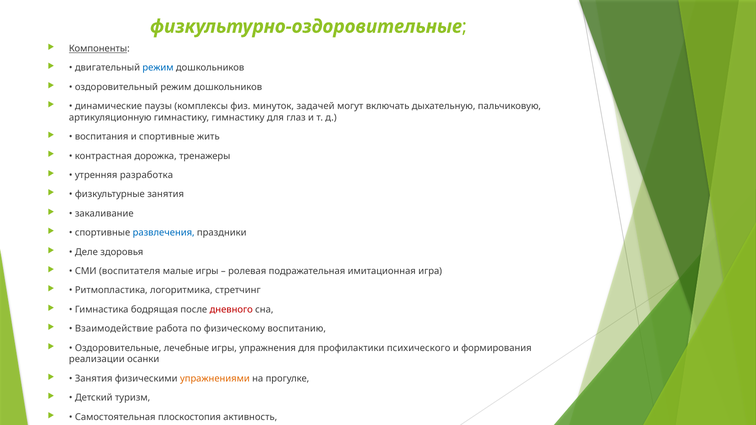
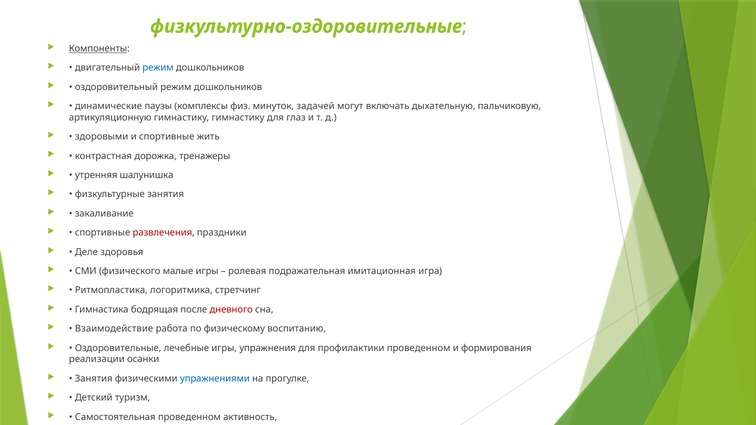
воспитания: воспитания -> здоровыми (102, 137)
разработка: разработка -> шалунишка (147, 175)
развлечения colour: blue -> red (164, 233)
воспитателя: воспитателя -> физического (130, 271)
профилактики психического: психического -> проведенном (419, 348)
упражнениями colour: orange -> blue (215, 379)
Самостоятельная плоскостопия: плоскостопия -> проведенном (189, 417)
